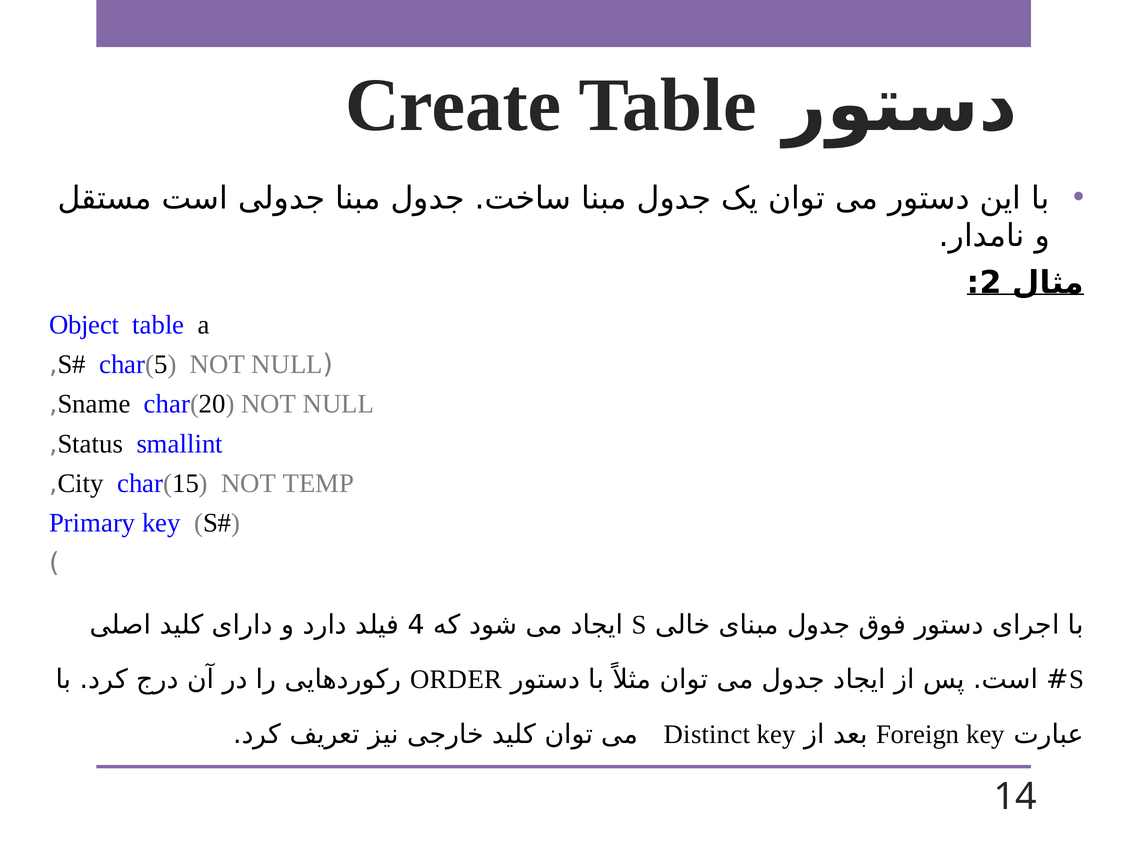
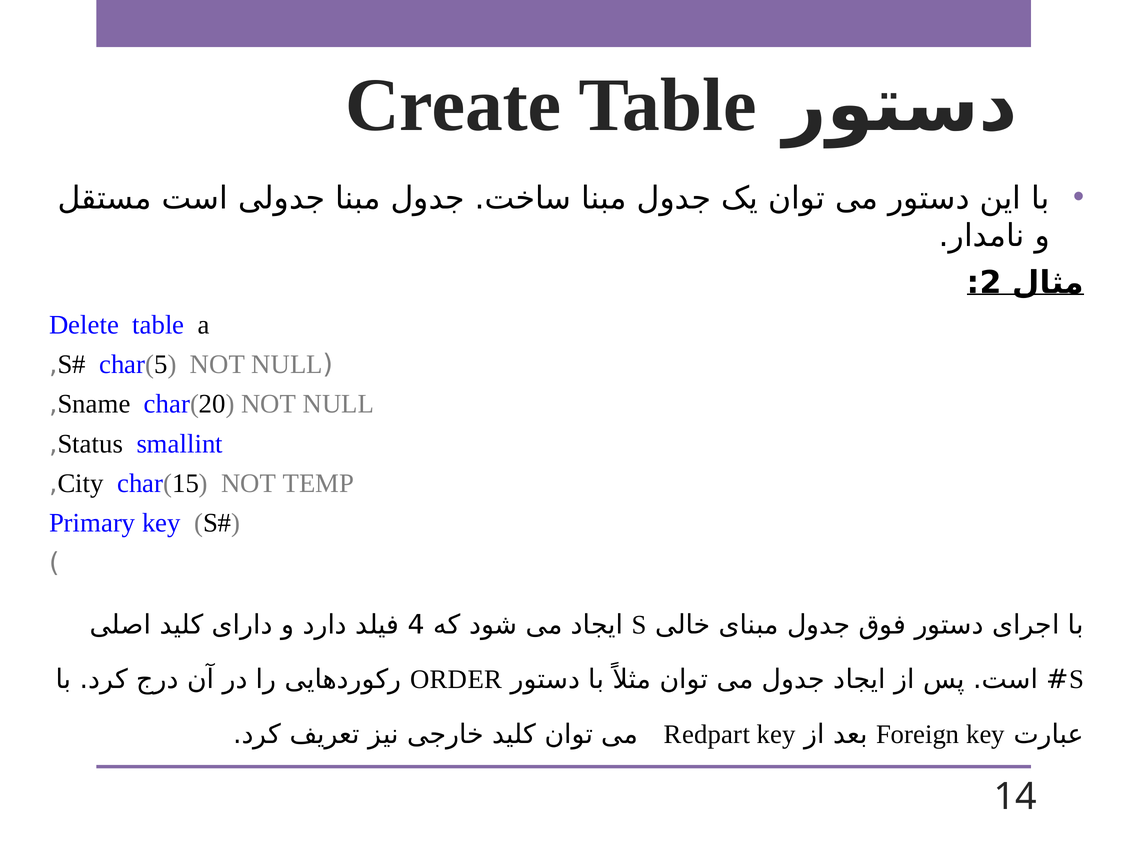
Object: Object -> Delete (84, 325)
Distinct: Distinct -> Redpart (707, 734)
